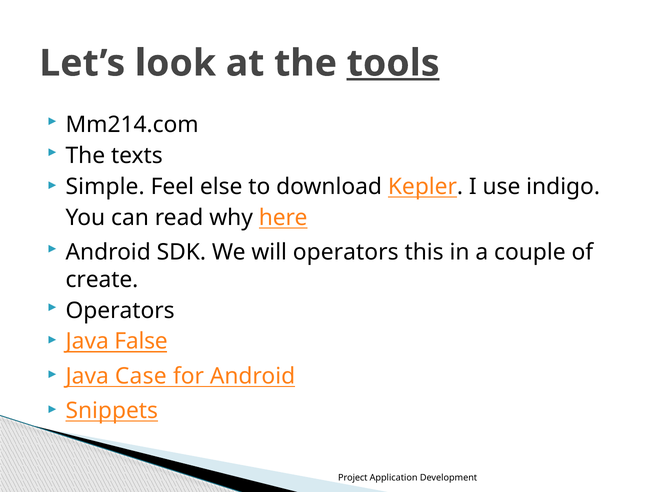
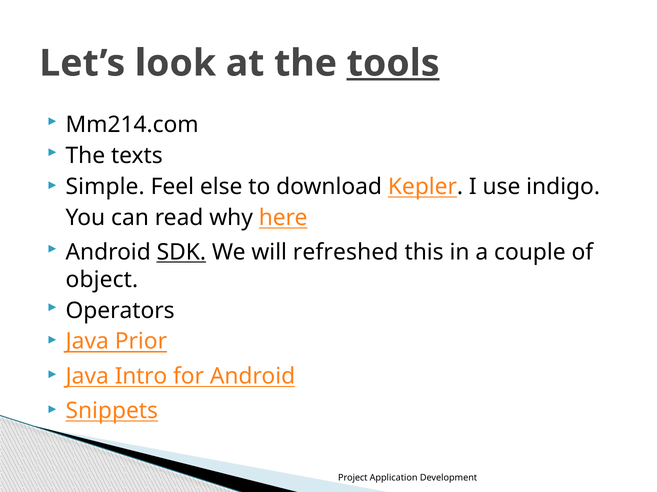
SDK underline: none -> present (181, 253)
will operators: operators -> refreshed (346, 253)
create: create -> object (102, 280)
False: False -> Prior (141, 342)
Case: Case -> Intro (141, 377)
